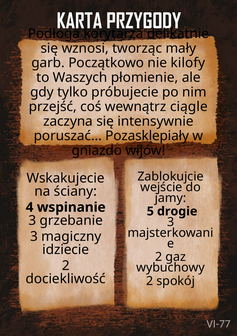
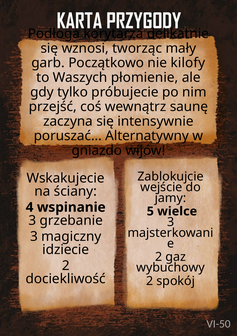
ciągle: ciągle -> saunę (189, 107)
Pozasklepiały: Pozasklepiały -> Alternatywny (147, 136)
drogie: drogie -> wielce (177, 212)
VI-77: VI-77 -> VI-50 (218, 324)
